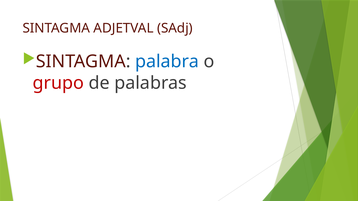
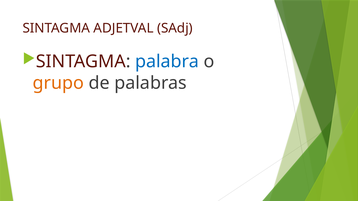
grupo colour: red -> orange (58, 83)
